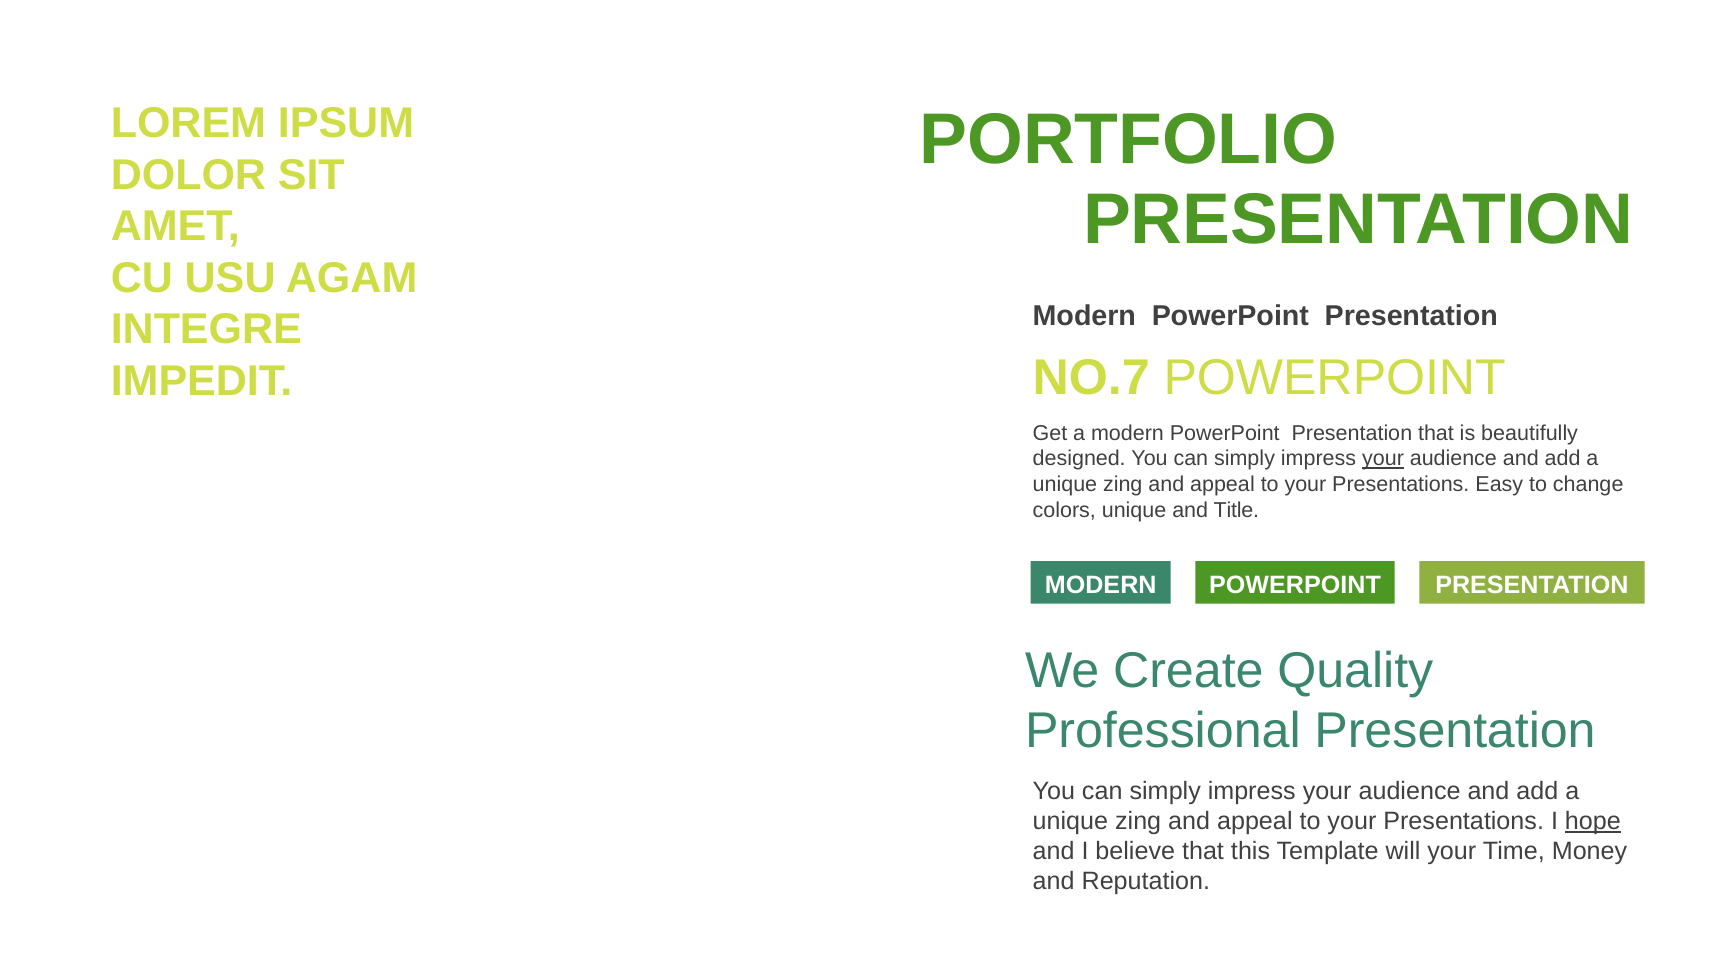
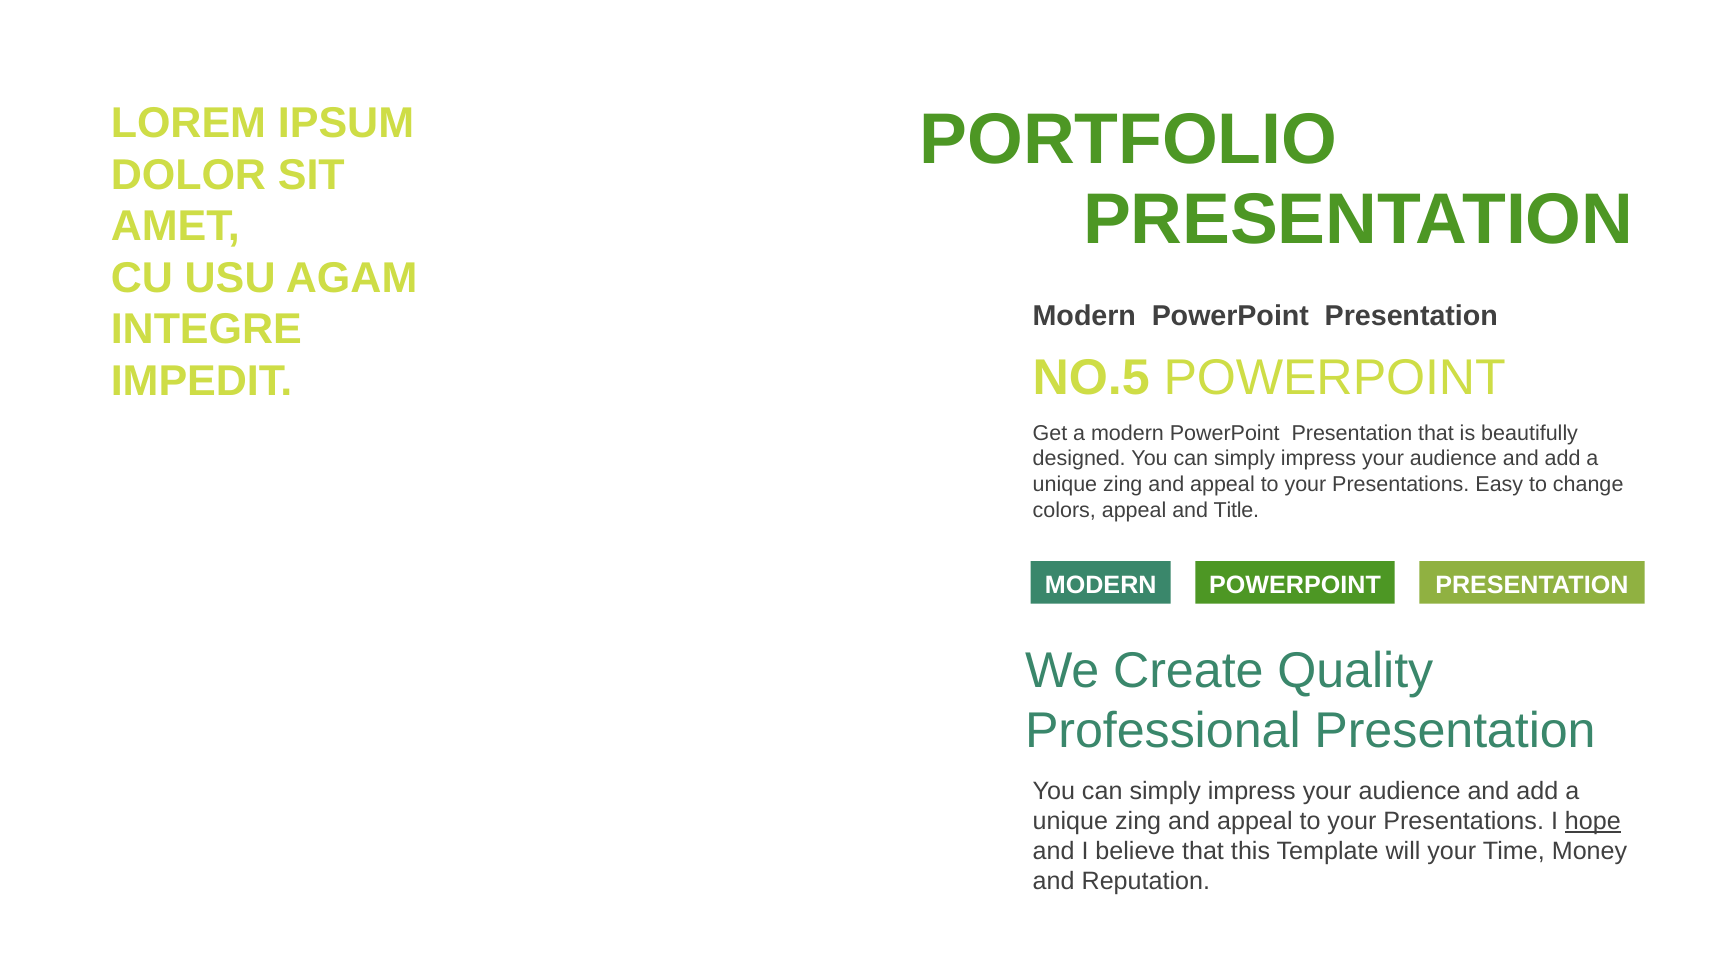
NO.7: NO.7 -> NO.5 (1091, 378)
your underline: present -> none (1383, 459)
colors unique: unique -> appeal (1134, 510)
